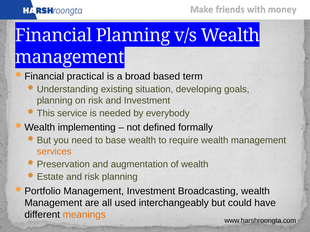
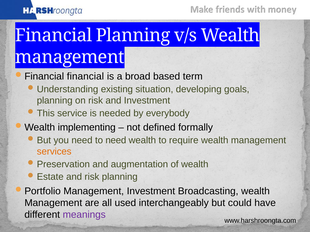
practical: practical -> financial (85, 77)
to base: base -> need (116, 141)
meanings colour: orange -> purple (84, 215)
